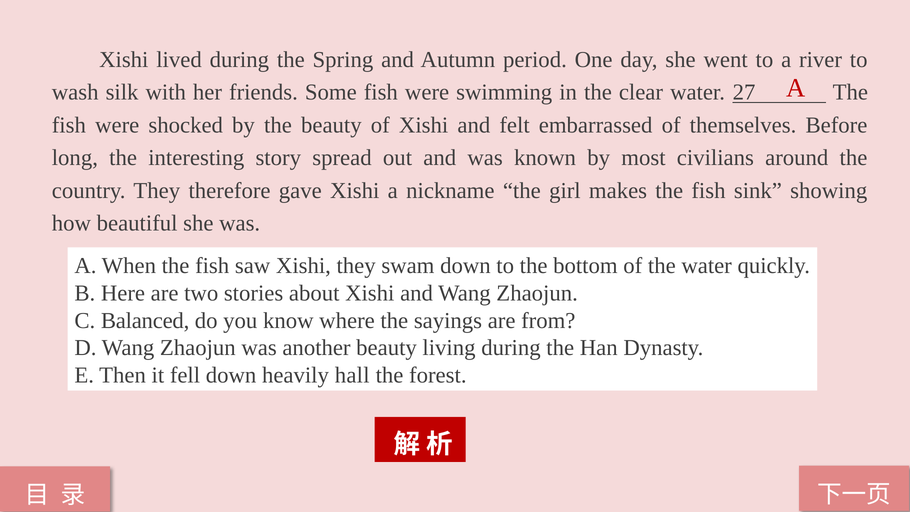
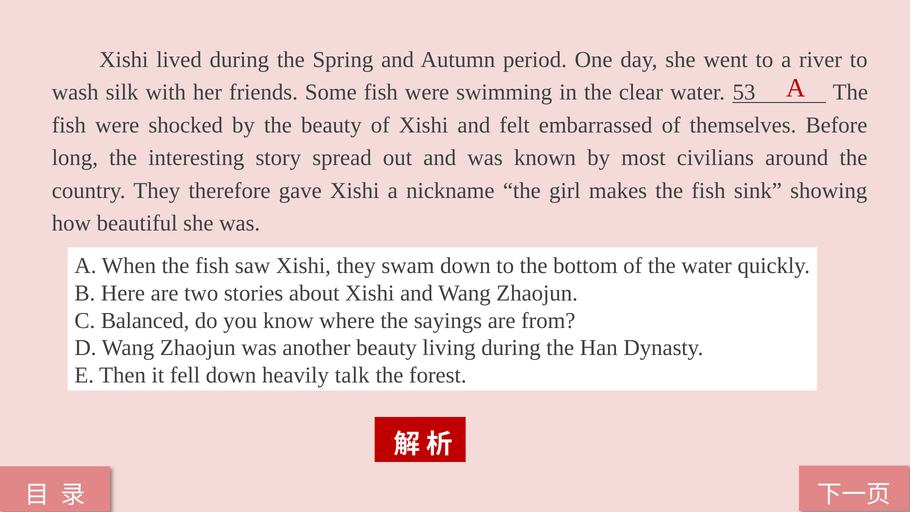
27: 27 -> 53 (744, 92)
hall: hall -> talk (352, 375)
